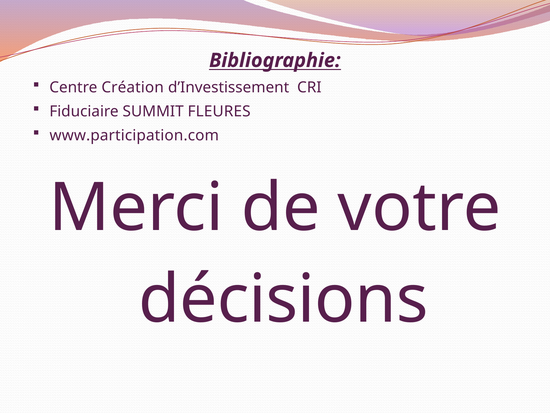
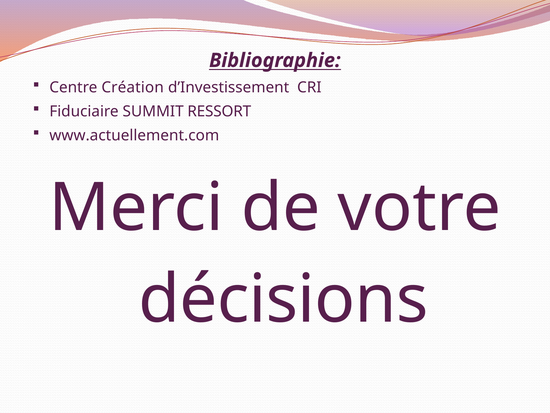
FLEURES: FLEURES -> RESSORT (219, 111)
www.participation.com: www.participation.com -> www.actuellement.com (134, 135)
